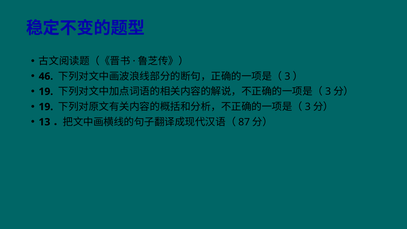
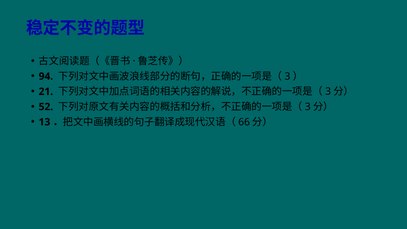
46: 46 -> 94 (46, 76)
19: 19 -> 21 (46, 92)
19: 19 -> 52 (46, 107)
87: 87 -> 66 (244, 122)
